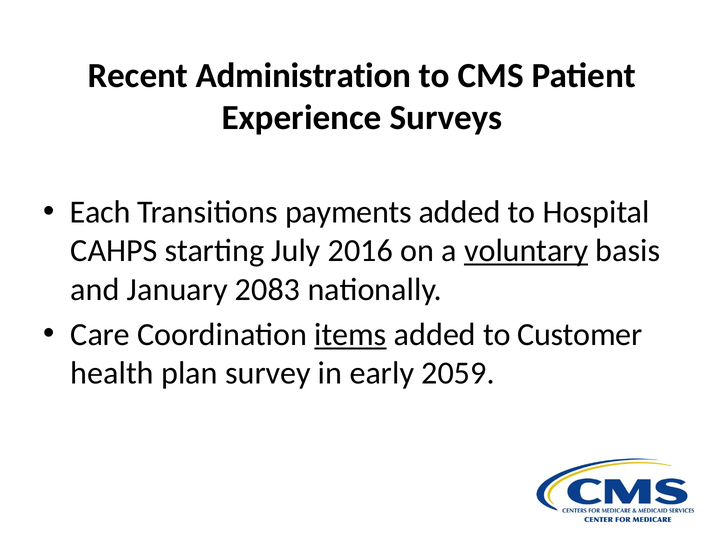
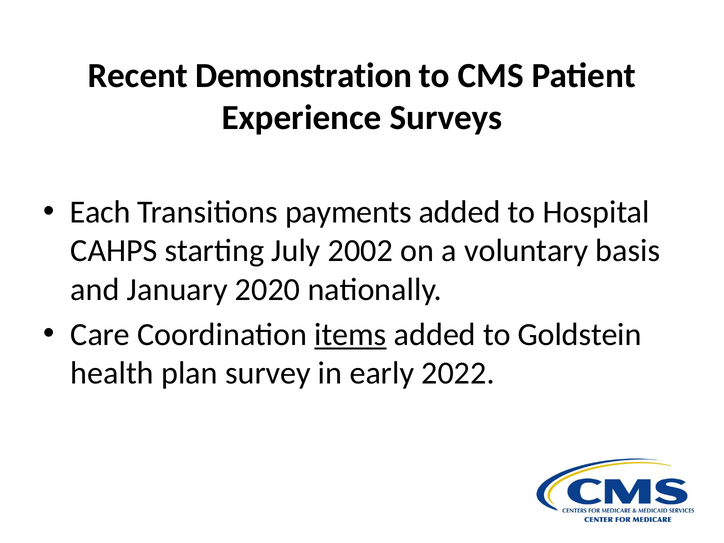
Administration: Administration -> Demonstration (304, 75)
2016: 2016 -> 2002 (360, 251)
voluntary underline: present -> none (526, 251)
2083: 2083 -> 2020 (268, 289)
Customer: Customer -> Goldstein (580, 334)
2059: 2059 -> 2022 (458, 373)
